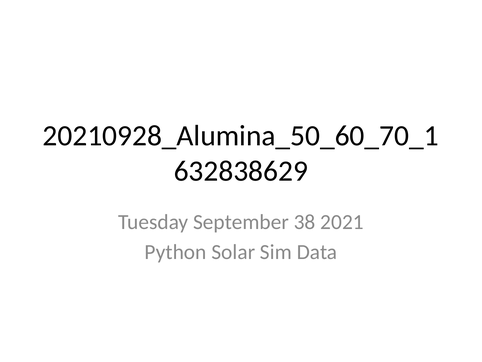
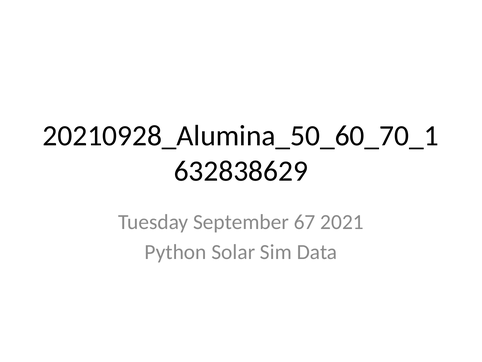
38: 38 -> 67 (305, 222)
